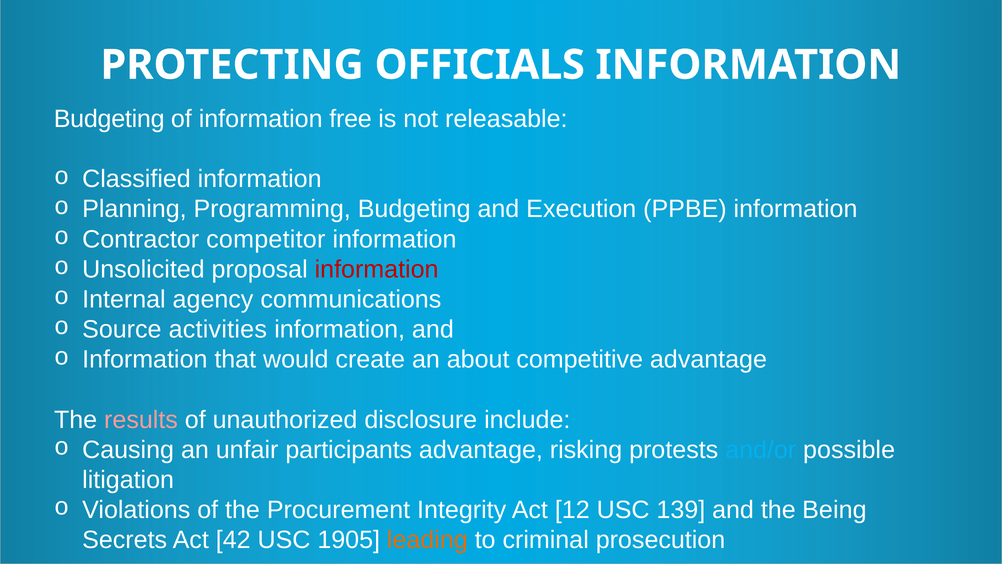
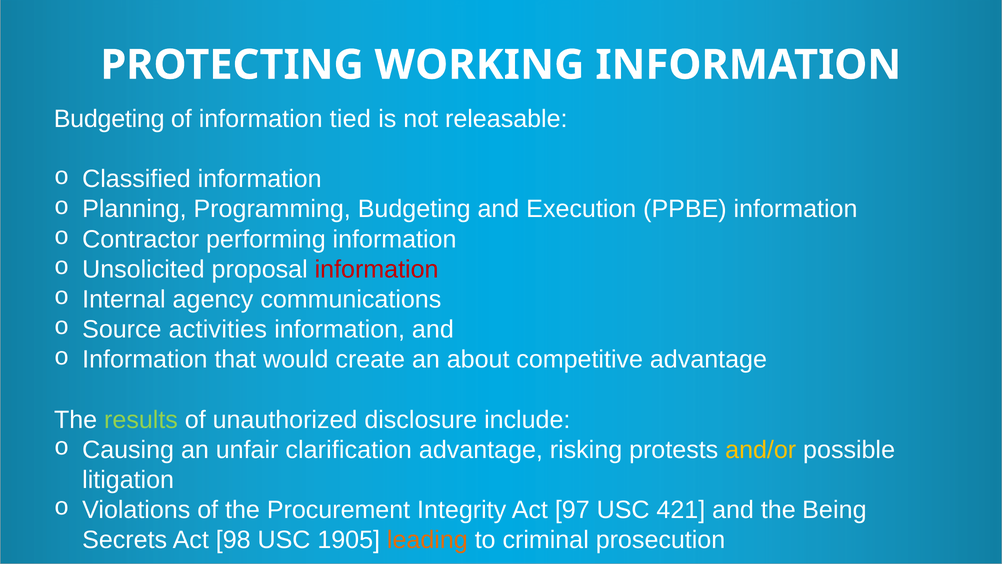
OFFICIALS: OFFICIALS -> WORKING (479, 65)
free: free -> tied (350, 119)
competitor: competitor -> performing (266, 239)
results colour: pink -> light green (141, 419)
participants: participants -> clarification (349, 450)
and/or colour: light blue -> yellow (761, 450)
12: 12 -> 97 (572, 510)
139: 139 -> 421 (681, 510)
42: 42 -> 98 (233, 540)
